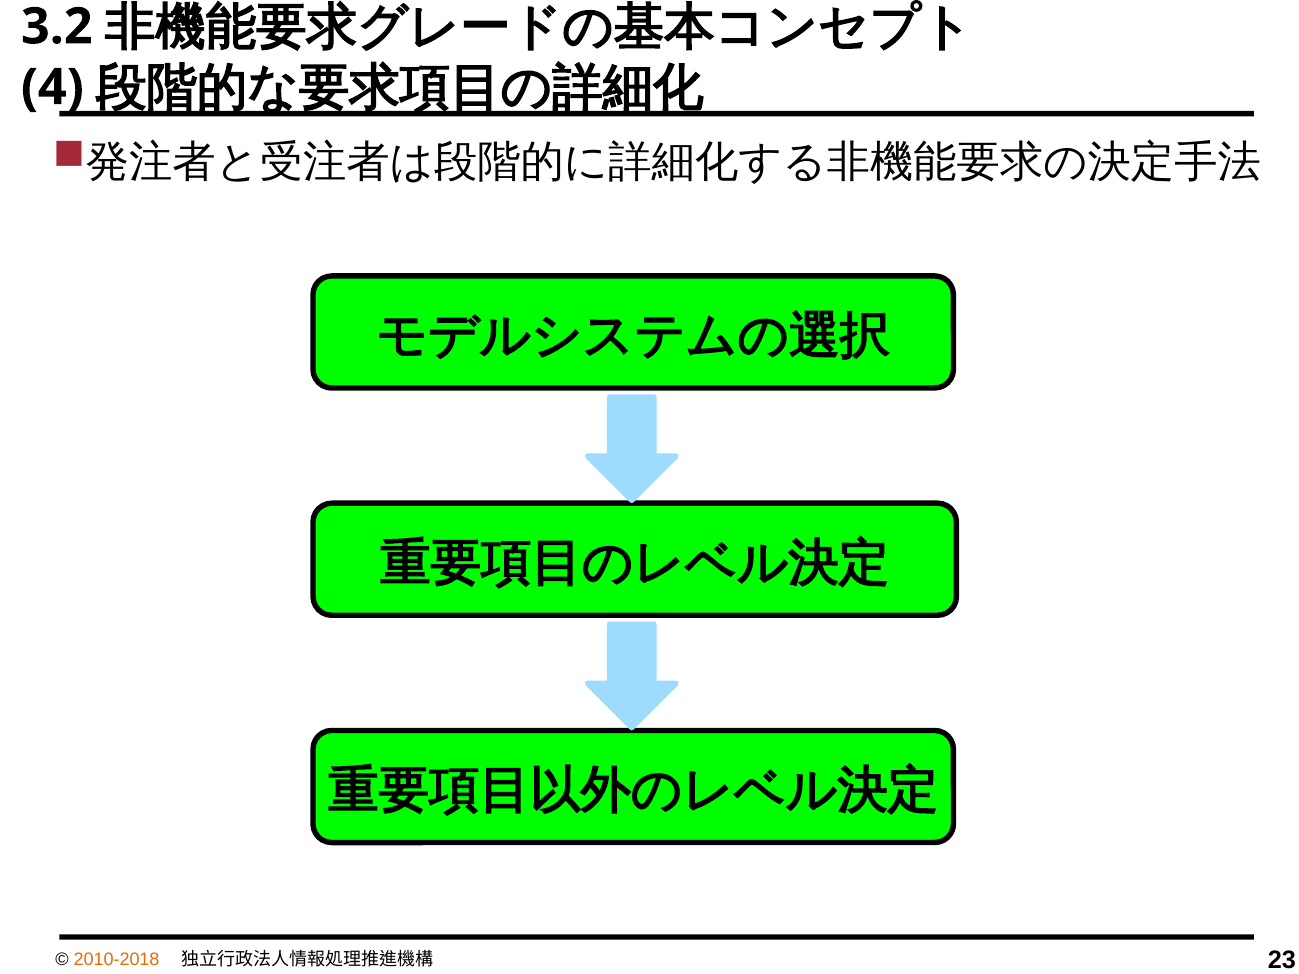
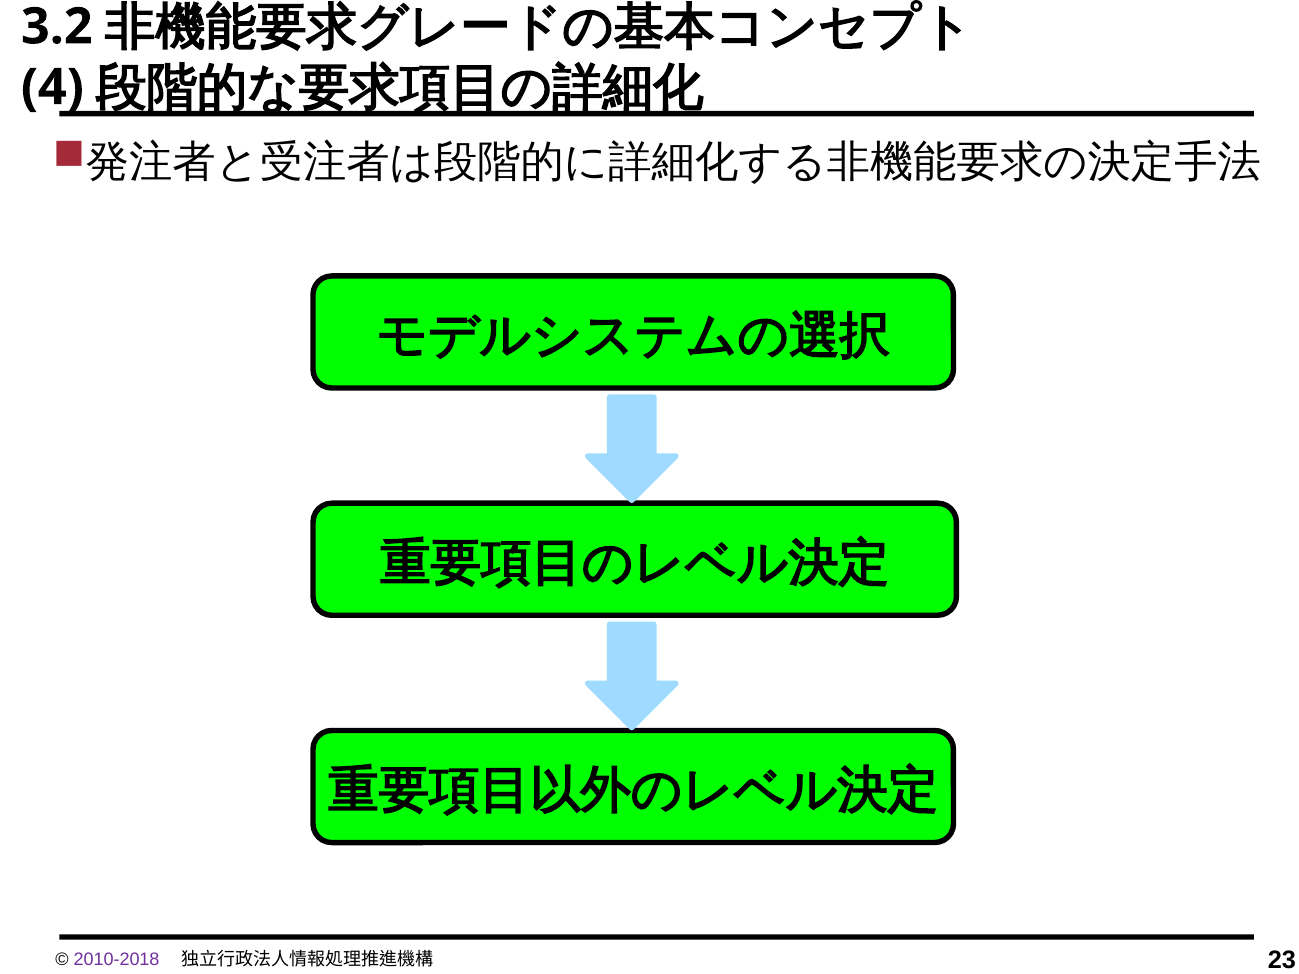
2010-2018 colour: orange -> purple (117, 960)
